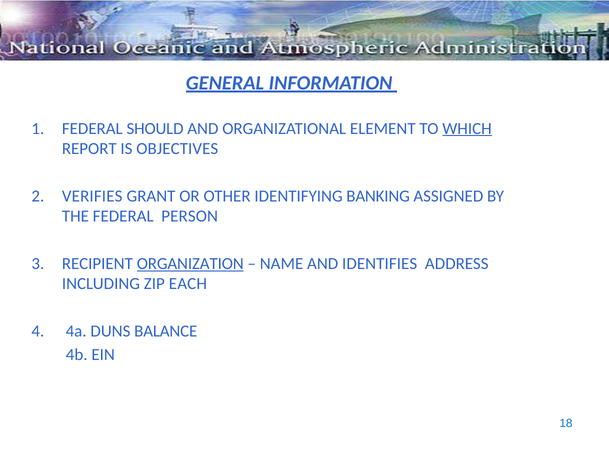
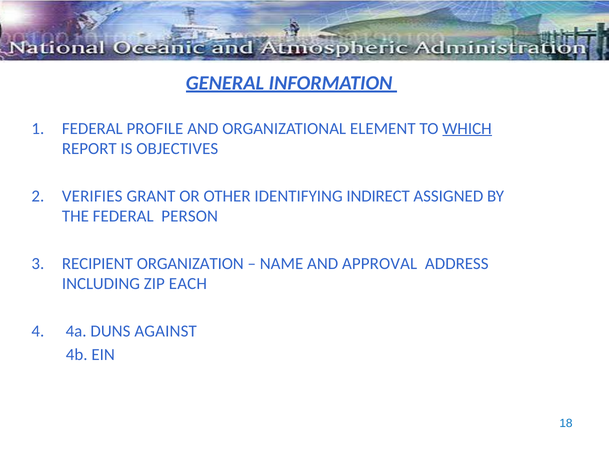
SHOULD: SHOULD -> PROFILE (155, 129)
BANKING: BANKING -> INDIRECT (378, 196)
ORGANIZATION underline: present -> none (190, 264)
IDENTIFIES: IDENTIFIES -> APPROVAL (380, 264)
BALANCE: BALANCE -> AGAINST (166, 332)
